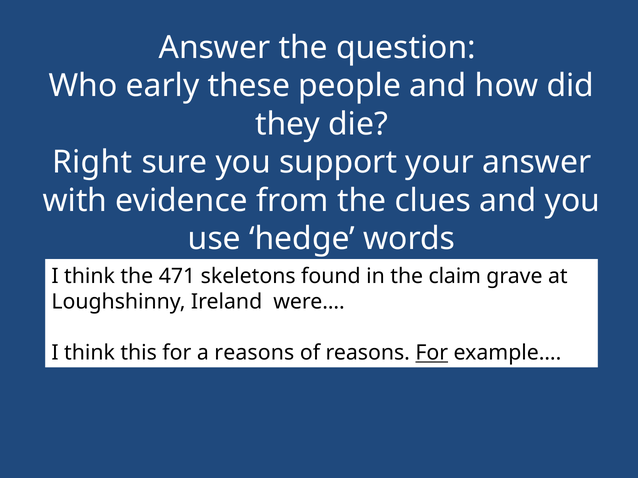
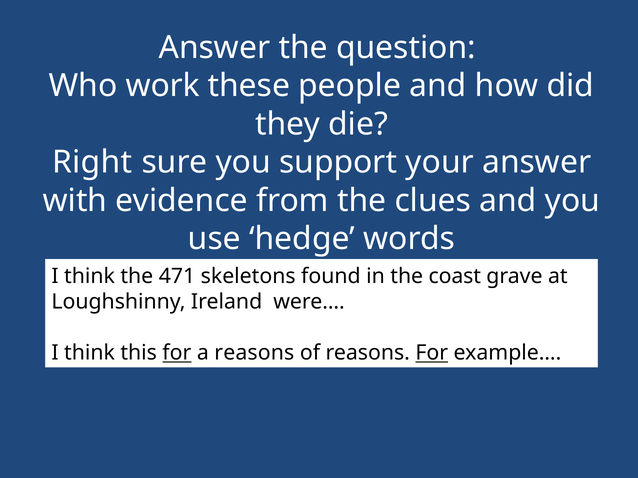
early: early -> work (163, 86)
claim: claim -> coast (455, 277)
for underline: none -> present (177, 353)
